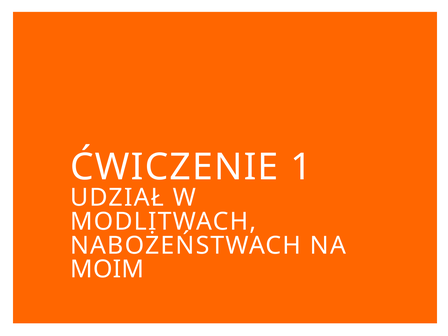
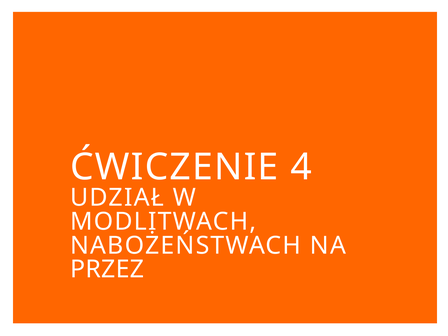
1: 1 -> 4 (301, 167)
MOIM: MOIM -> PRZEZ (107, 269)
